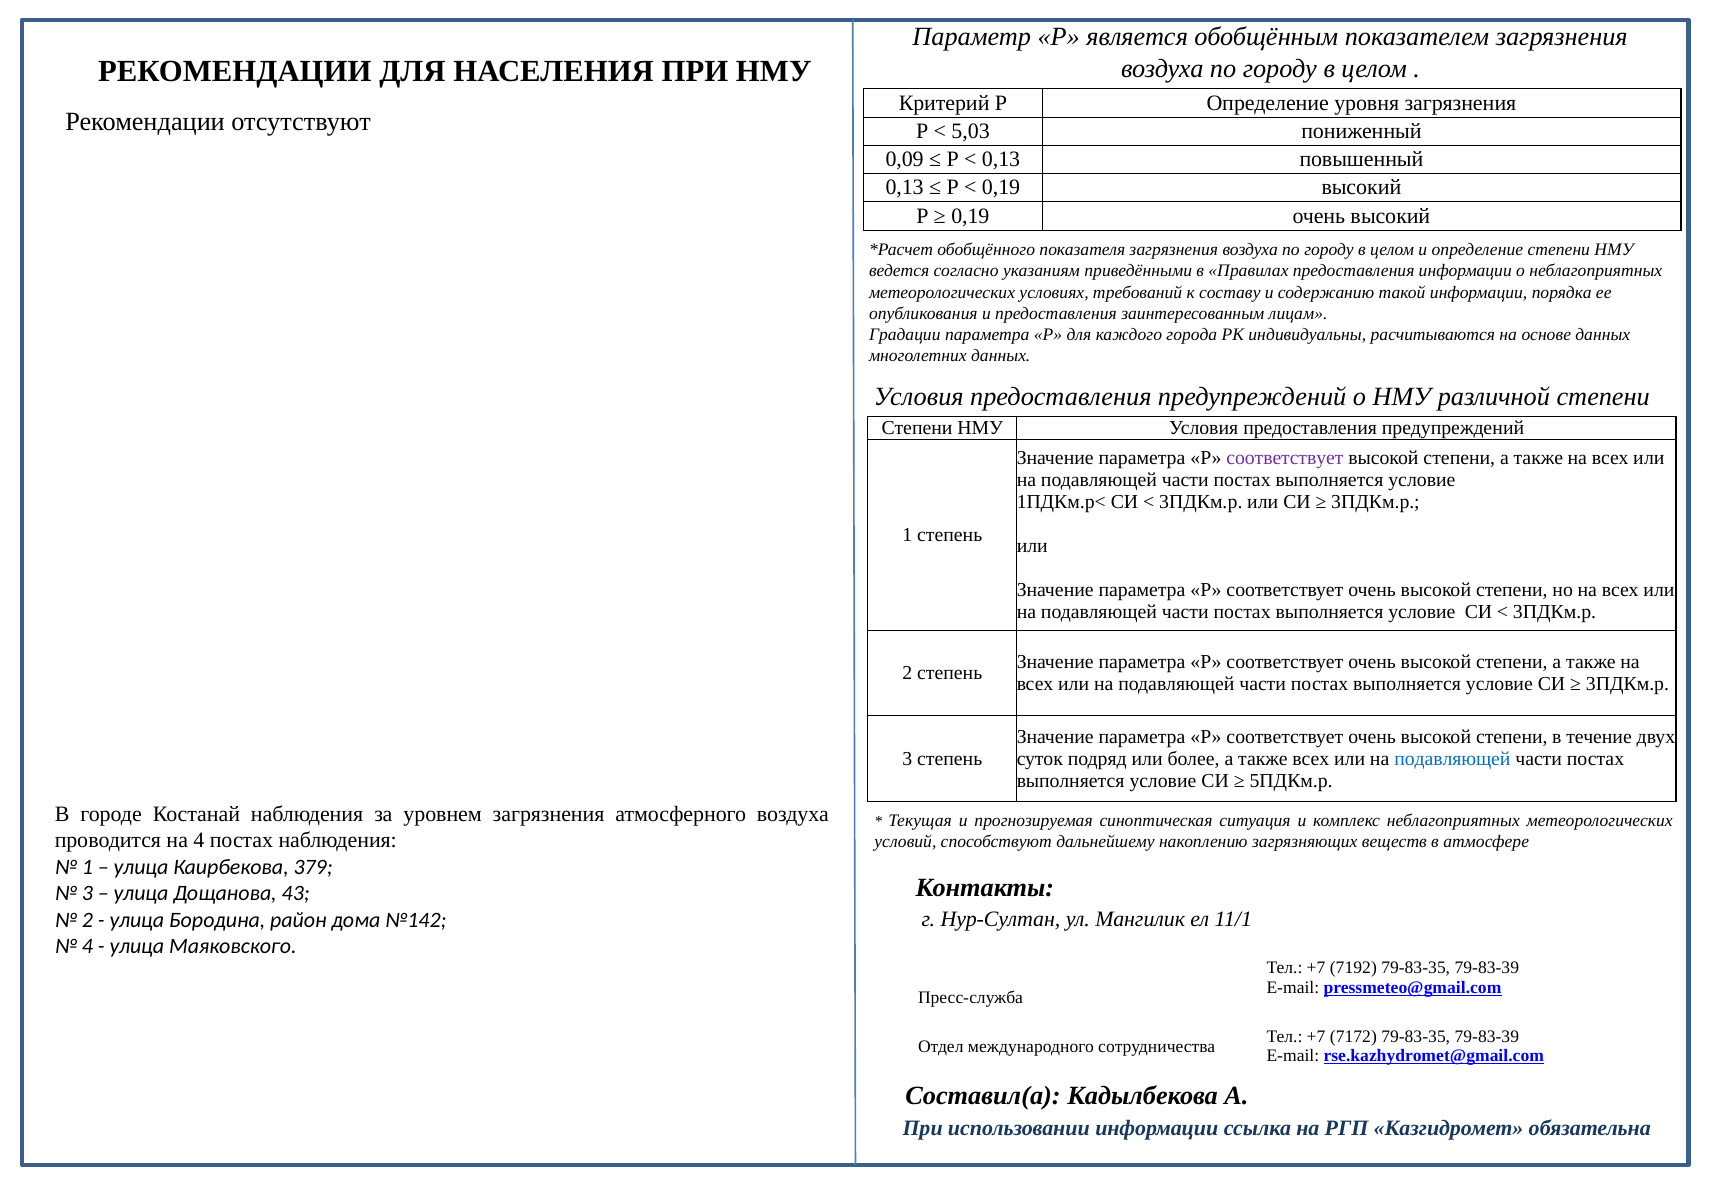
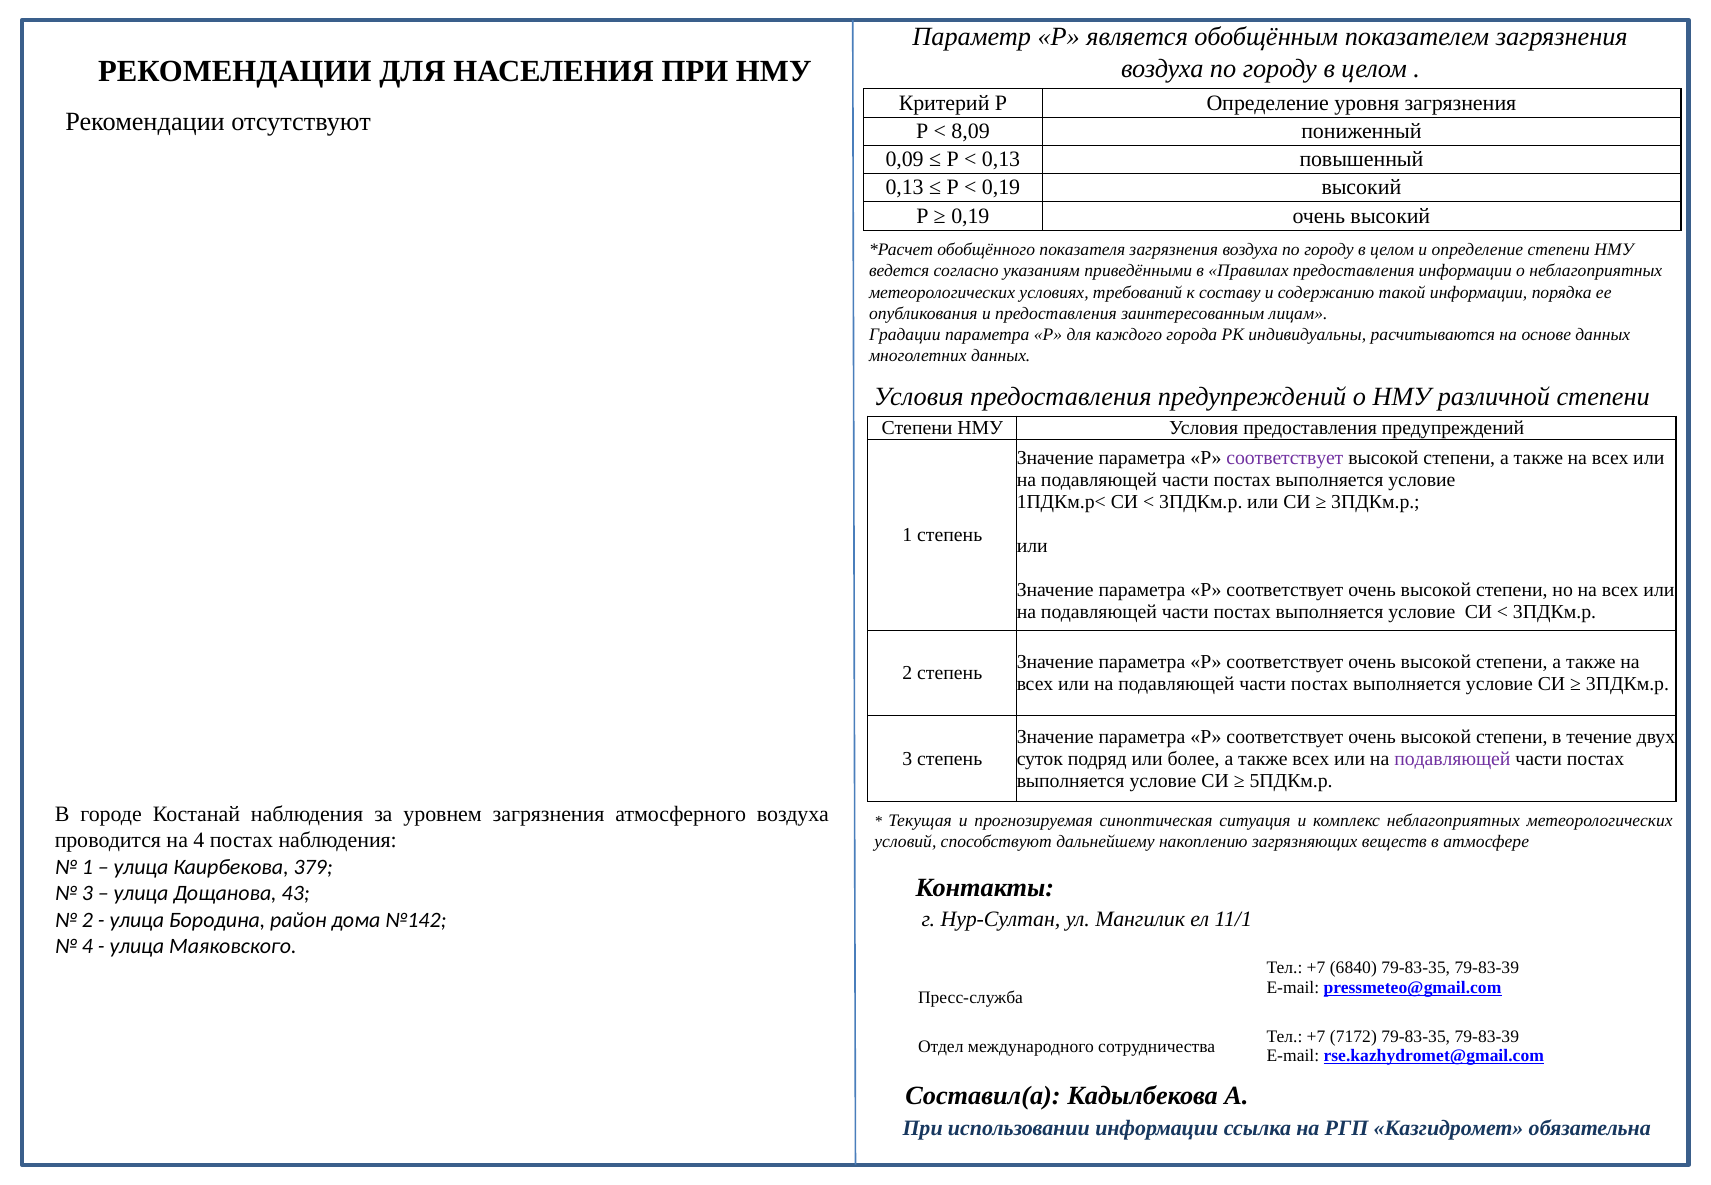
5,03: 5,03 -> 8,09 (971, 131)
подавляющей colour: blue -> purple (1452, 758)
7192: 7192 -> 6840 (1353, 968)
